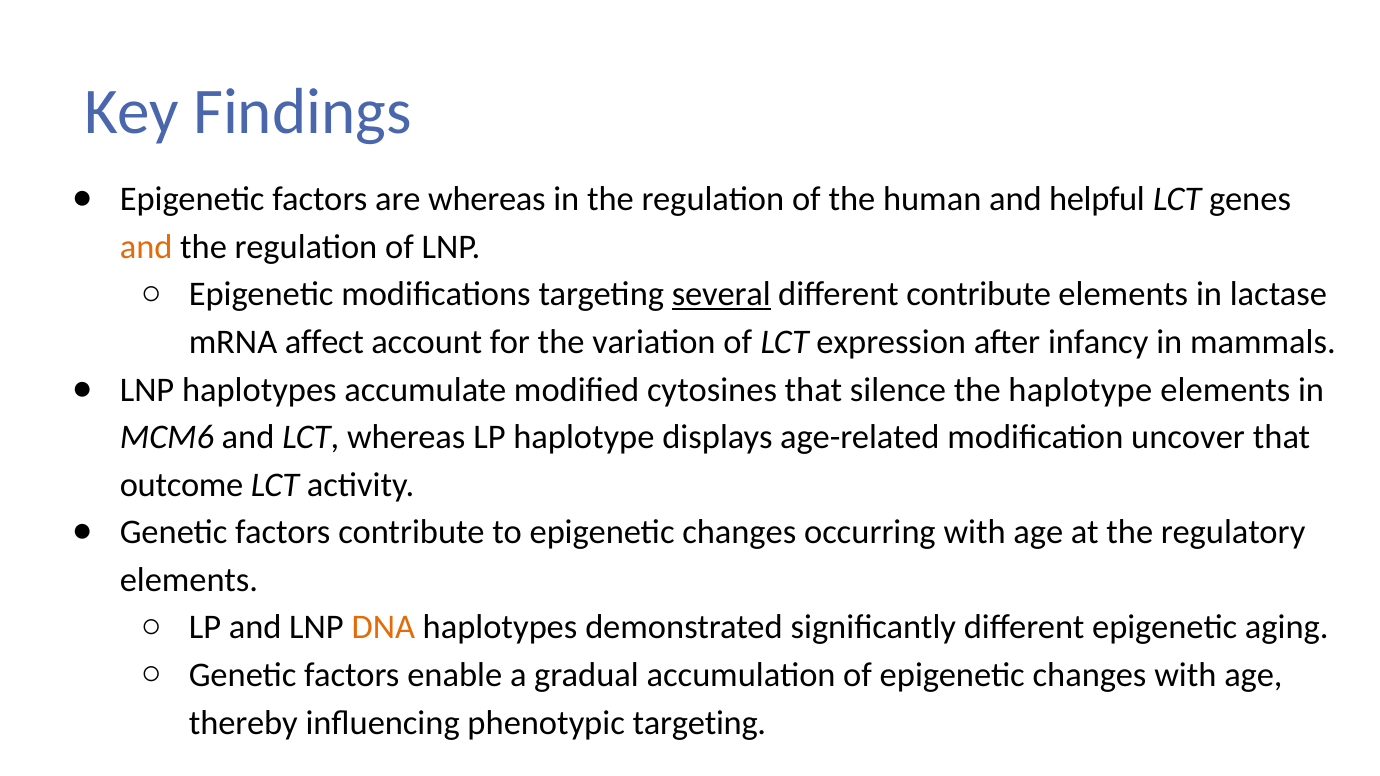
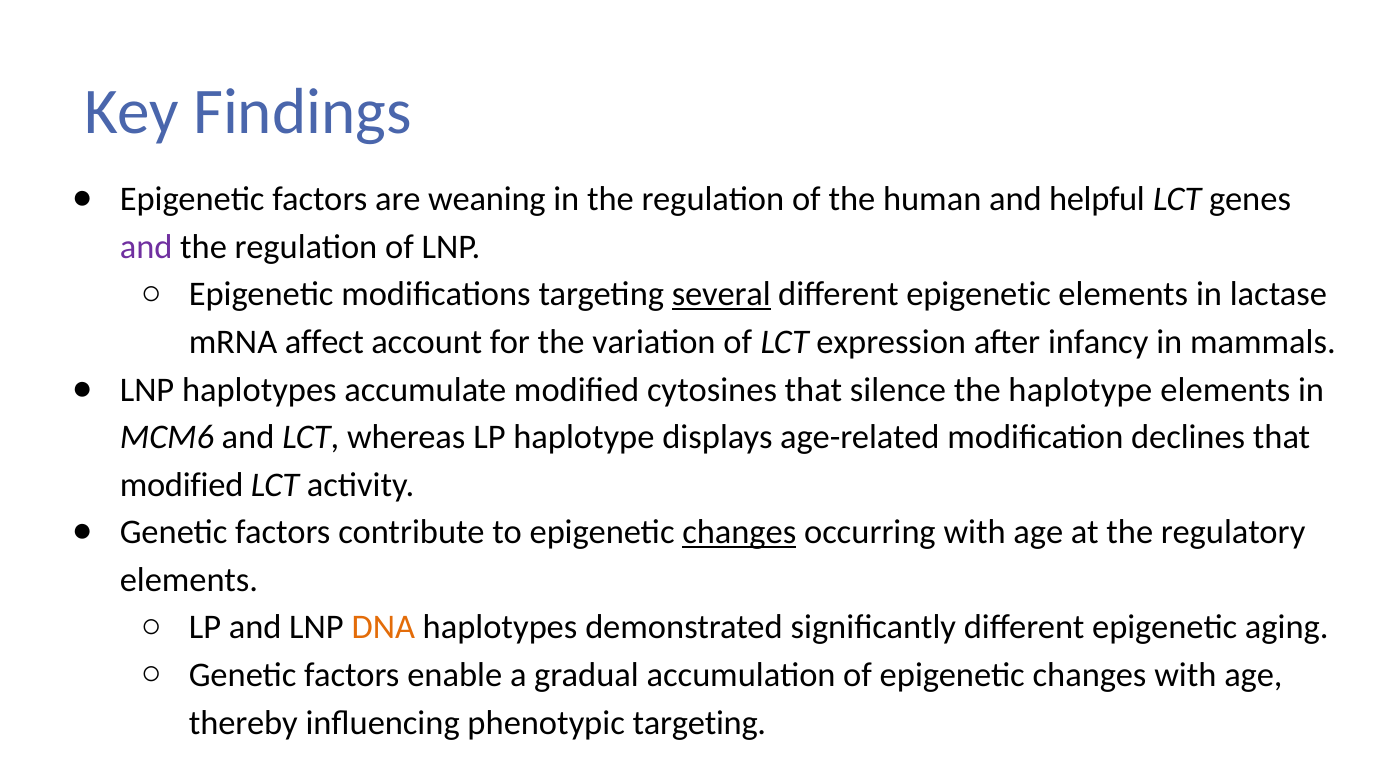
are whereas: whereas -> weaning (487, 199)
and colour: orange -> purple (146, 247)
contribute: contribute -> epigenetic (979, 295)
uncover: uncover -> declines (1188, 437)
outcome: outcome -> modified (182, 485)
changes underline: none -> present (739, 533)
